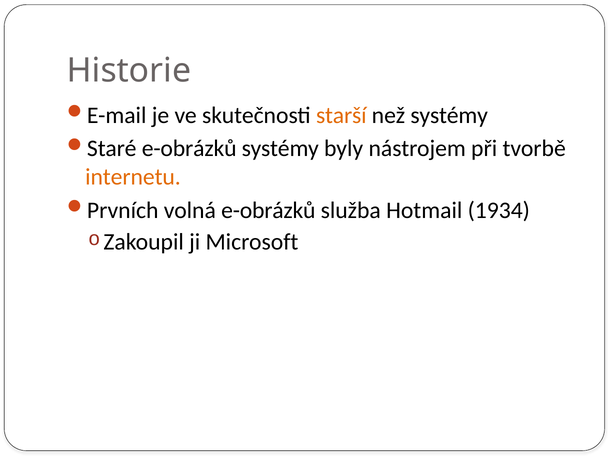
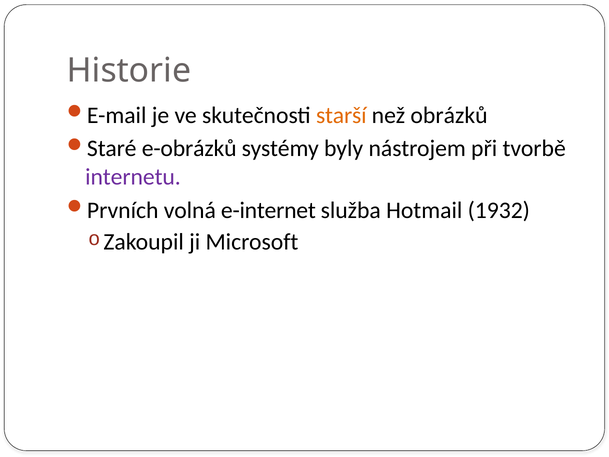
než systémy: systémy -> obrázků (449, 115)
internetu colour: orange -> purple (133, 177)
volná e-obrázků: e-obrázků -> e-internet (268, 210)
1934: 1934 -> 1932 (499, 210)
